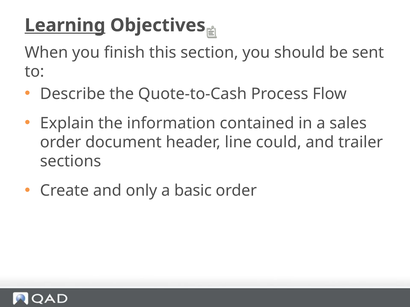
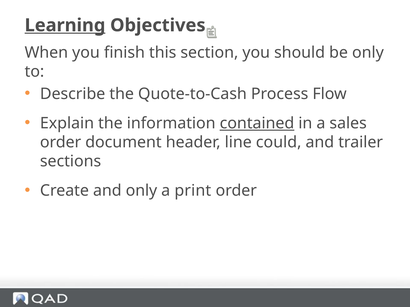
be sent: sent -> only (368, 53)
contained underline: none -> present (257, 123)
basic: basic -> print (193, 191)
